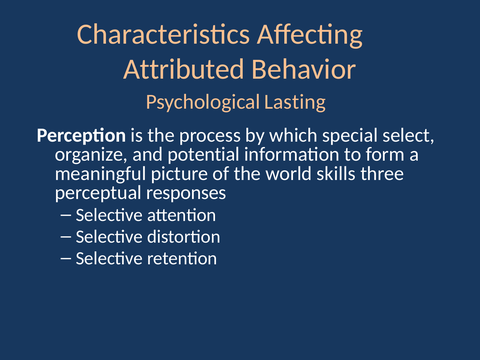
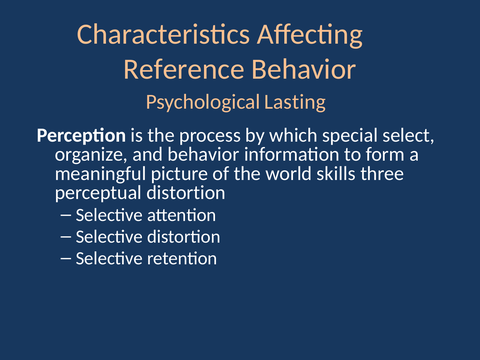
Attributed: Attributed -> Reference (184, 69)
and potential: potential -> behavior (203, 154)
perceptual responses: responses -> distortion (186, 193)
